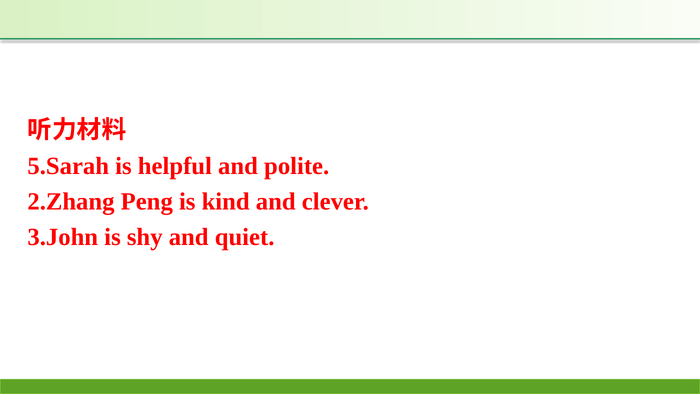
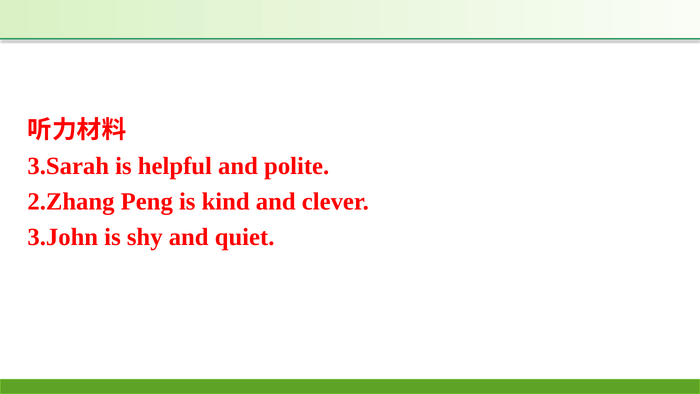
5.Sarah: 5.Sarah -> 3.Sarah (68, 166)
